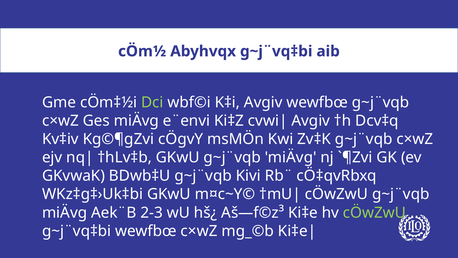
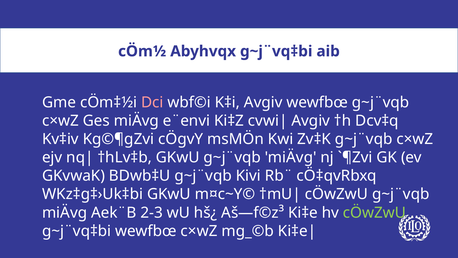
Dci colour: light green -> pink (152, 102)
